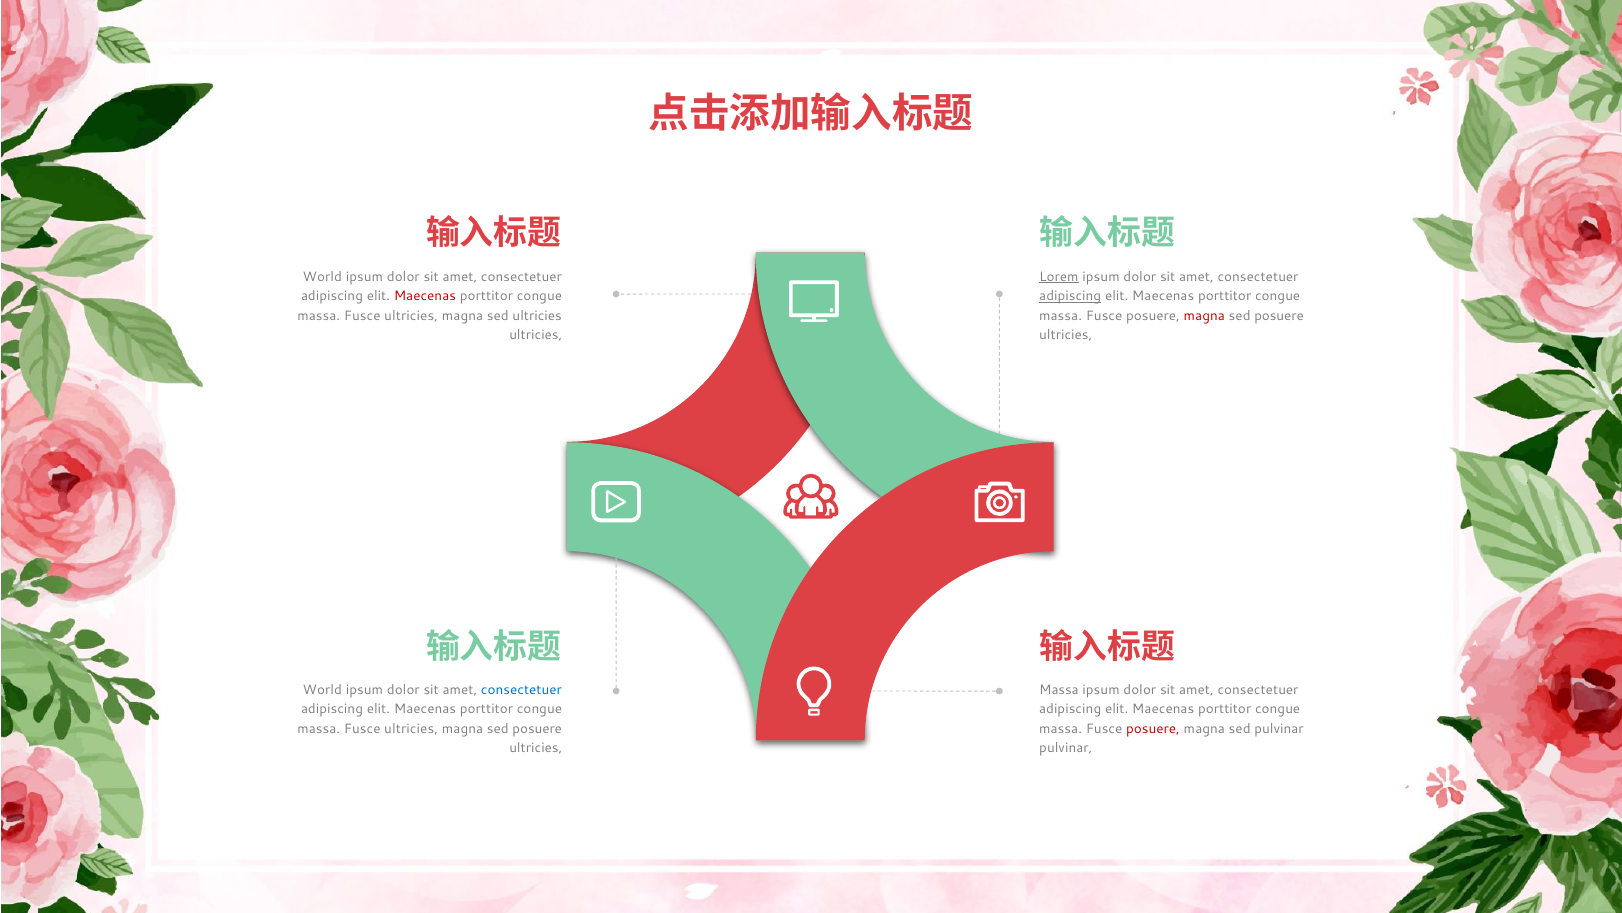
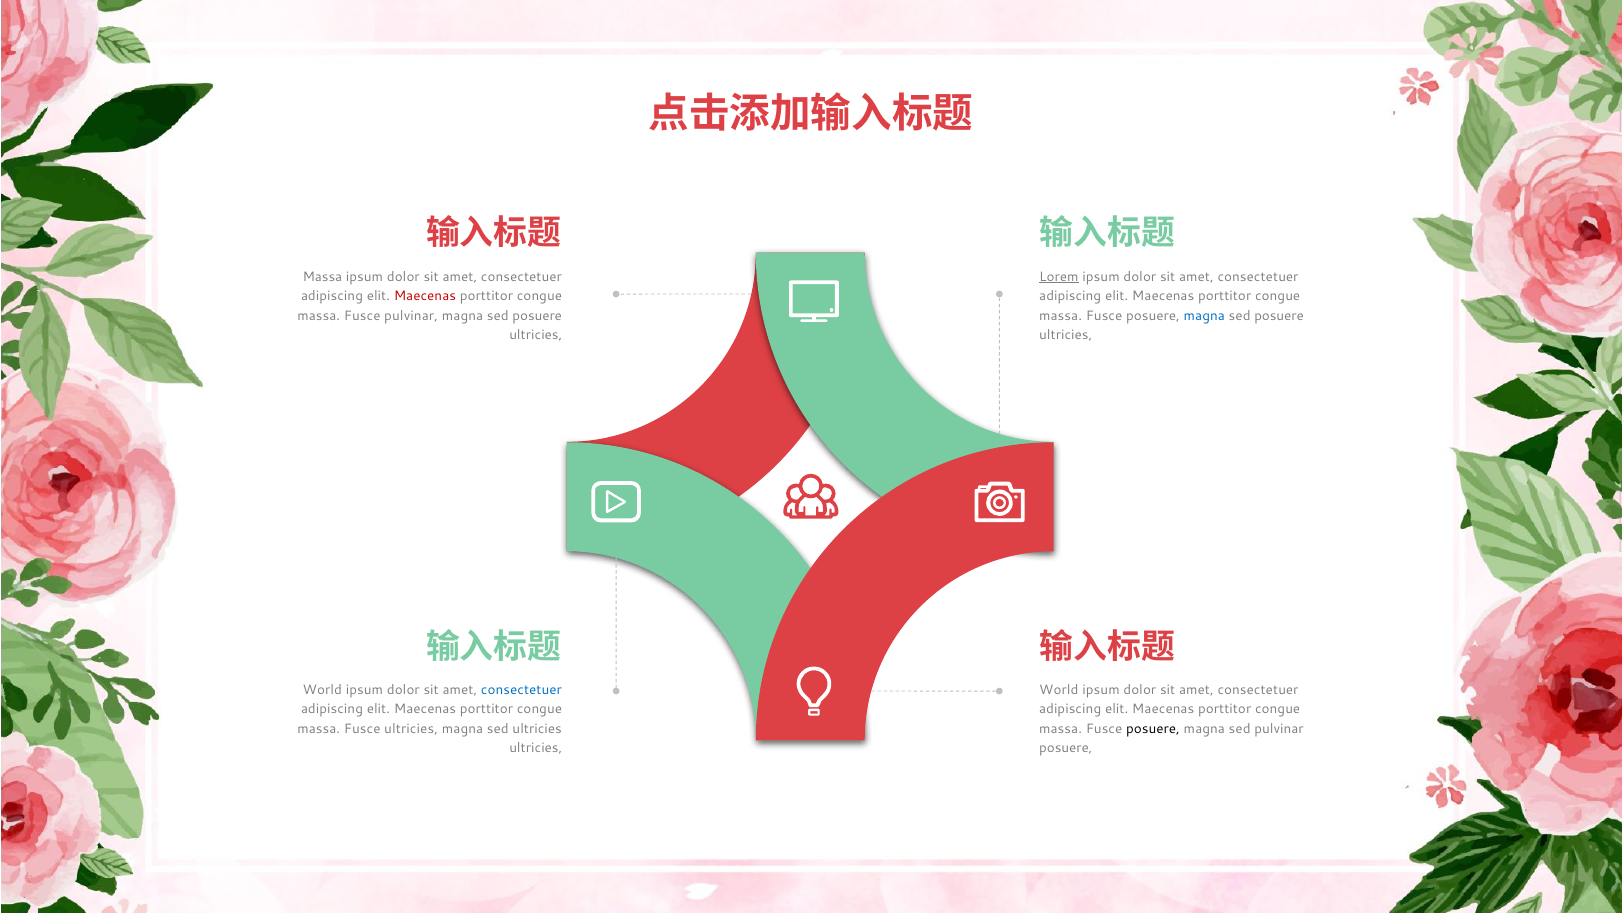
World: World -> Massa (322, 277)
adipiscing underline: present -> none (1070, 296)
ultricies: ultricies -> pulvinar (411, 315)
ultricies: ultricies -> posuere (537, 315)
magna colour: red -> blue (1204, 315)
Massa: Massa -> World (1059, 690)
posuere: posuere -> ultricies (537, 728)
posuere colour: red -> black (1153, 728)
pulvinar: pulvinar -> posuere (1066, 748)
